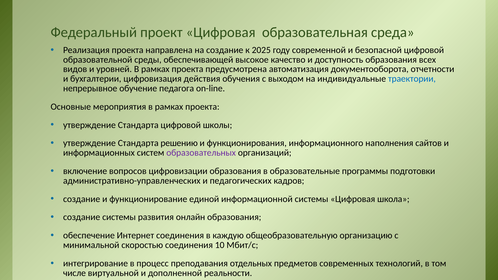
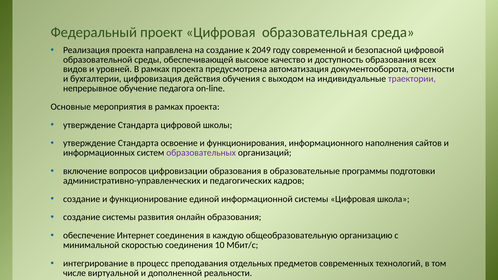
2025: 2025 -> 2049 (261, 50)
траектории colour: blue -> purple (412, 79)
решению: решению -> освоение (179, 143)
